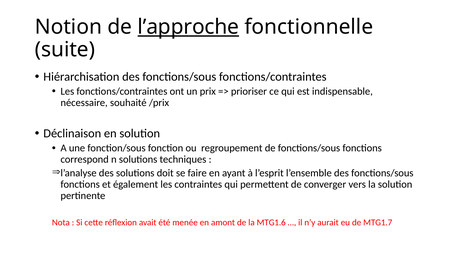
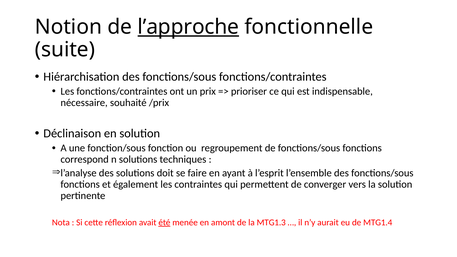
été underline: none -> present (164, 222)
MTG1.6: MTG1.6 -> MTG1.3 (271, 222)
MTG1.7: MTG1.7 -> MTG1.4 (378, 222)
